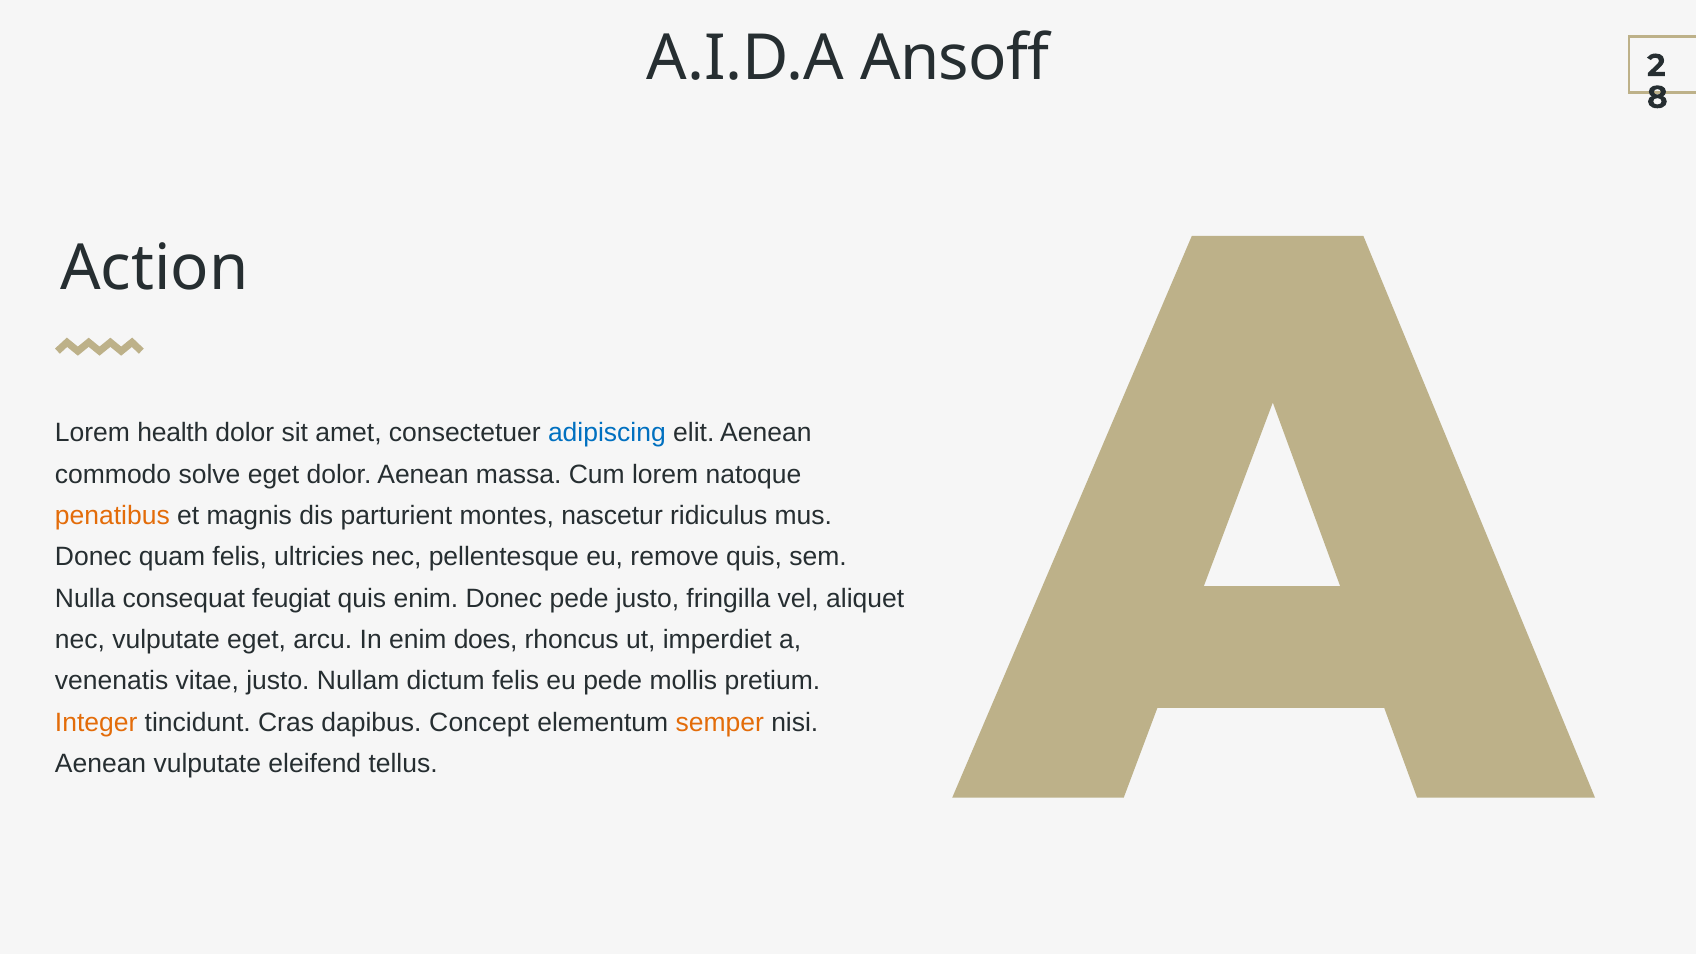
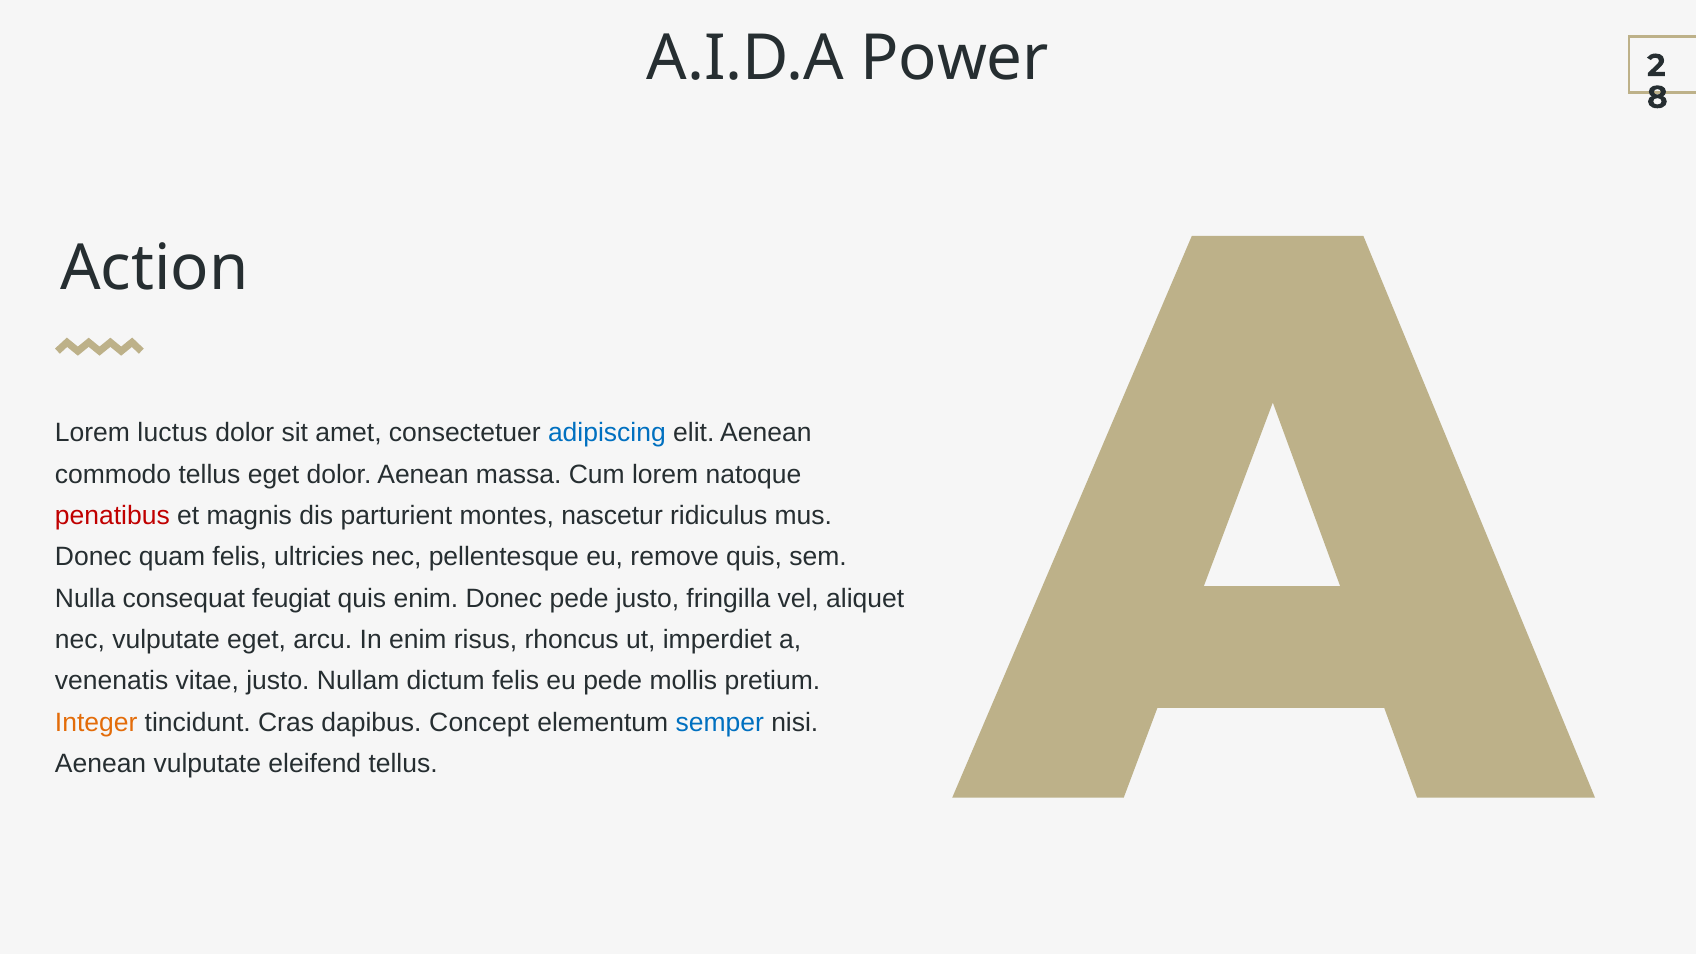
Ansoff: Ansoff -> Power (955, 59)
health: health -> luctus (173, 433)
commodo solve: solve -> tellus (209, 475)
penatibus colour: orange -> red (112, 516)
does: does -> risus (485, 640)
semper colour: orange -> blue (720, 723)
